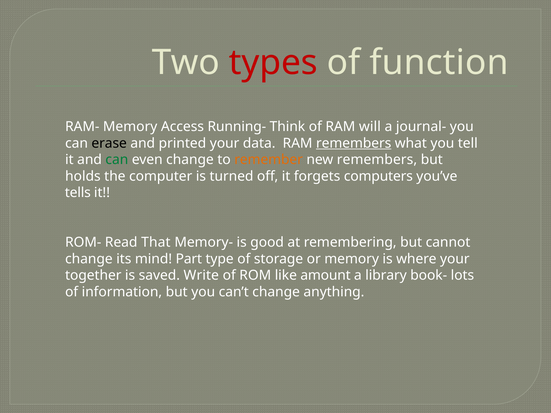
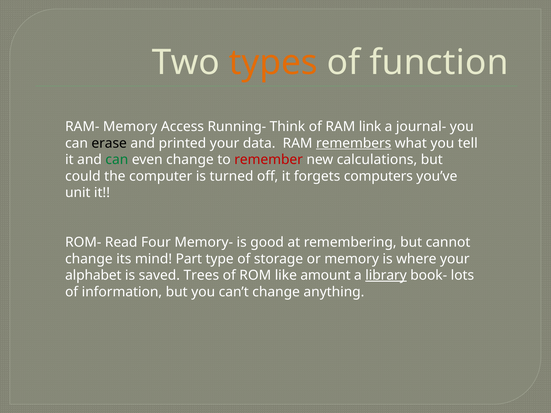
types colour: red -> orange (273, 63)
will: will -> link (370, 127)
remember colour: orange -> red (269, 160)
new remembers: remembers -> calculations (377, 160)
holds: holds -> could (83, 176)
tells: tells -> unit (78, 193)
That: That -> Four (156, 242)
together: together -> alphabet (93, 275)
Write: Write -> Trees (201, 275)
library underline: none -> present (386, 275)
